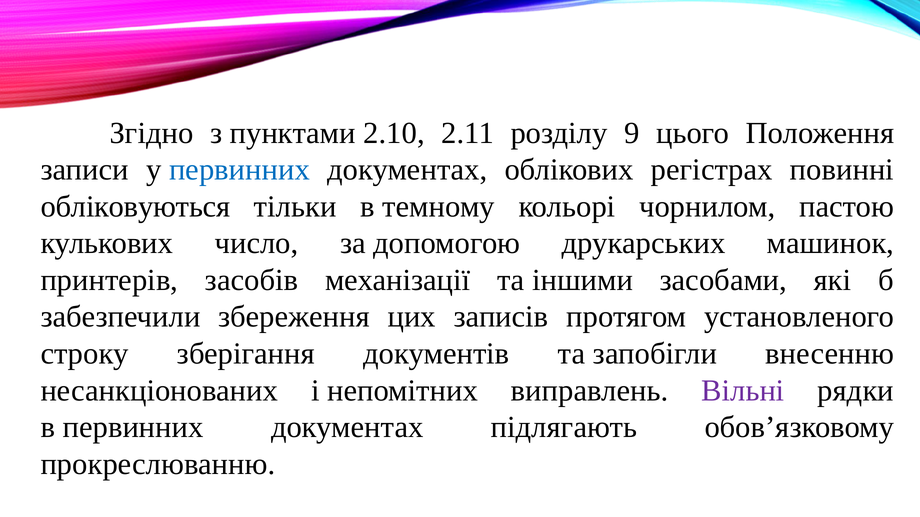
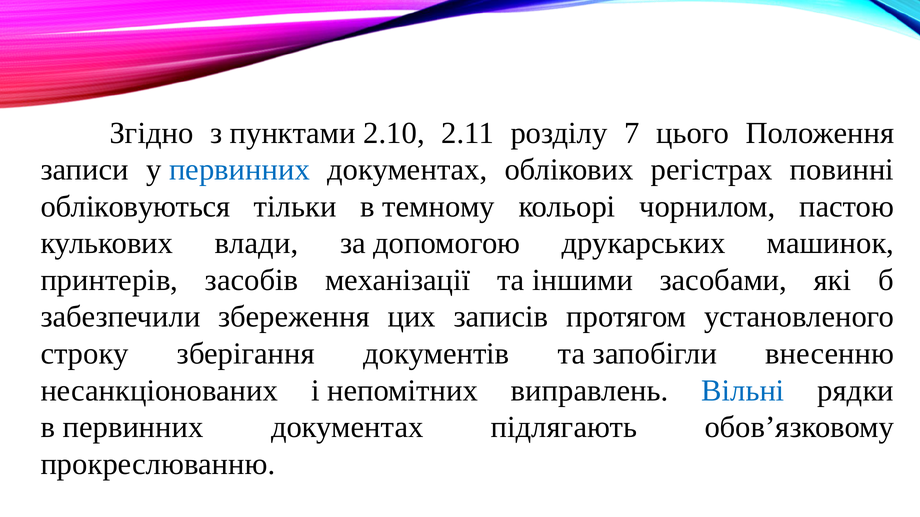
9: 9 -> 7 (632, 133)
число: число -> влади (257, 244)
Вільні colour: purple -> blue (743, 391)
